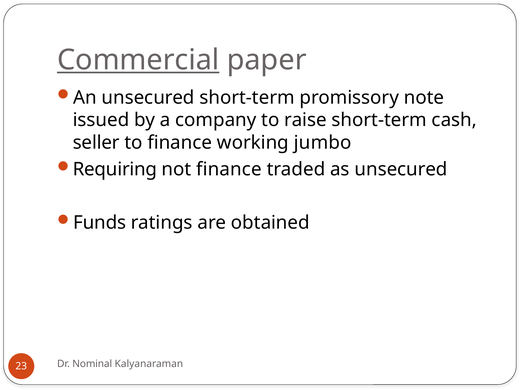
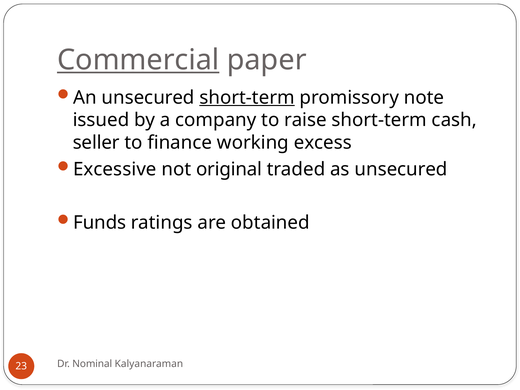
short-term underline: none -> present (247, 97)
jumbo: jumbo -> excess (323, 143)
Requiring: Requiring -> Excessive (115, 169)
not finance: finance -> original (229, 169)
